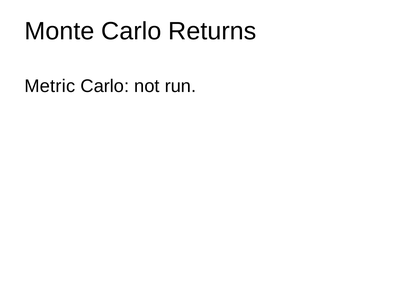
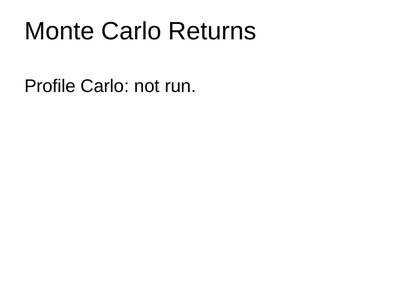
Metric: Metric -> Profile (50, 86)
